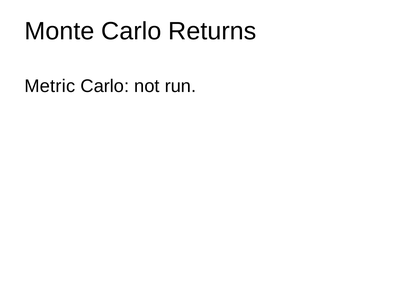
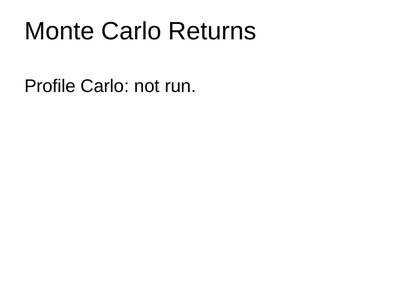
Metric: Metric -> Profile (50, 86)
